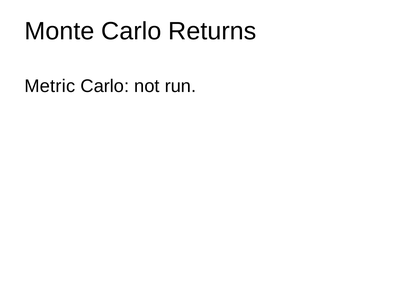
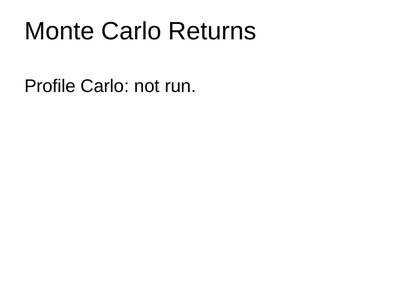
Metric: Metric -> Profile (50, 86)
